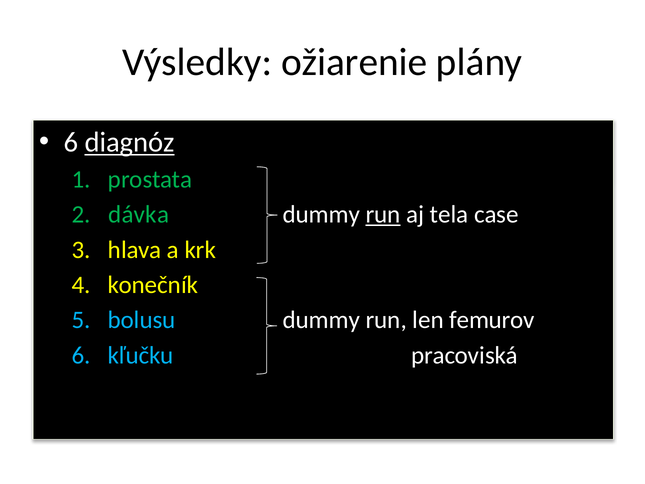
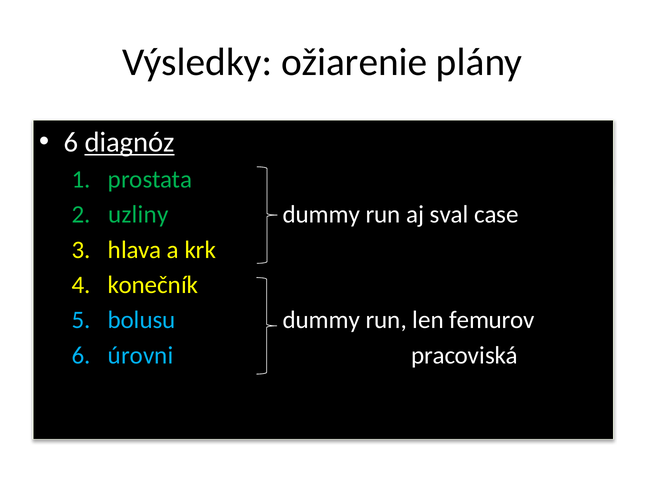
dávka: dávka -> uzliny (139, 215)
run underline: present -> none (383, 215)
tela: tela -> sval (449, 215)
kľučku: kľučku -> úrovni (141, 355)
